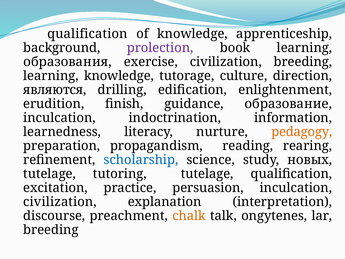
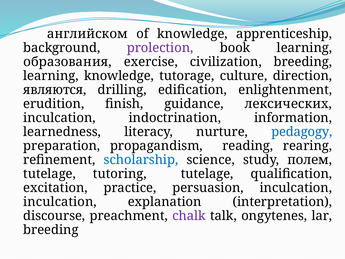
qualification: qualification -> английском (87, 34)
образование: образование -> лексических (288, 104)
pedagogy colour: orange -> blue (302, 132)
новых: новых -> полем (310, 160)
civilization: civilization -> inculcation (60, 202)
chalk colour: orange -> purple (189, 216)
